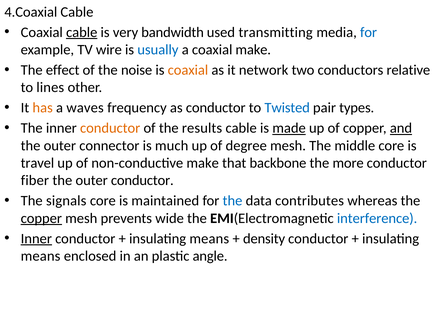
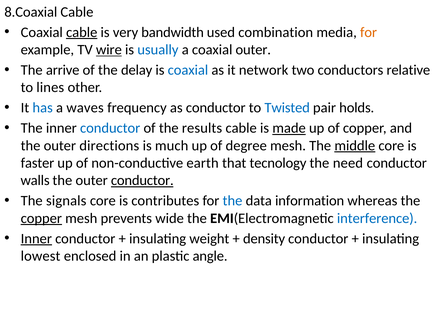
4.Coaxial: 4.Coaxial -> 8.Coaxial (31, 12)
transmitting: transmitting -> combination (276, 32)
for colour: blue -> orange (369, 32)
wire underline: none -> present (109, 50)
coaxial make: make -> outer (253, 50)
effect: effect -> arrive (63, 70)
noise: noise -> delay (137, 70)
coaxial colour: orange -> blue (188, 70)
has colour: orange -> blue (43, 108)
types: types -> holds (357, 108)
conductor colour: orange -> blue (110, 128)
and underline: present -> none (401, 128)
connector: connector -> directions (109, 146)
middle underline: none -> present (355, 146)
travel: travel -> faster (37, 163)
non-conductive make: make -> earth (203, 163)
backbone: backbone -> tecnology (278, 163)
more: more -> need (348, 163)
fiber: fiber -> walls (35, 180)
conductor underline: none -> present (142, 180)
maintained: maintained -> contributes (165, 201)
contributes: contributes -> information (310, 201)
means: means -> weight (209, 239)
means: means -> lowest (41, 256)
